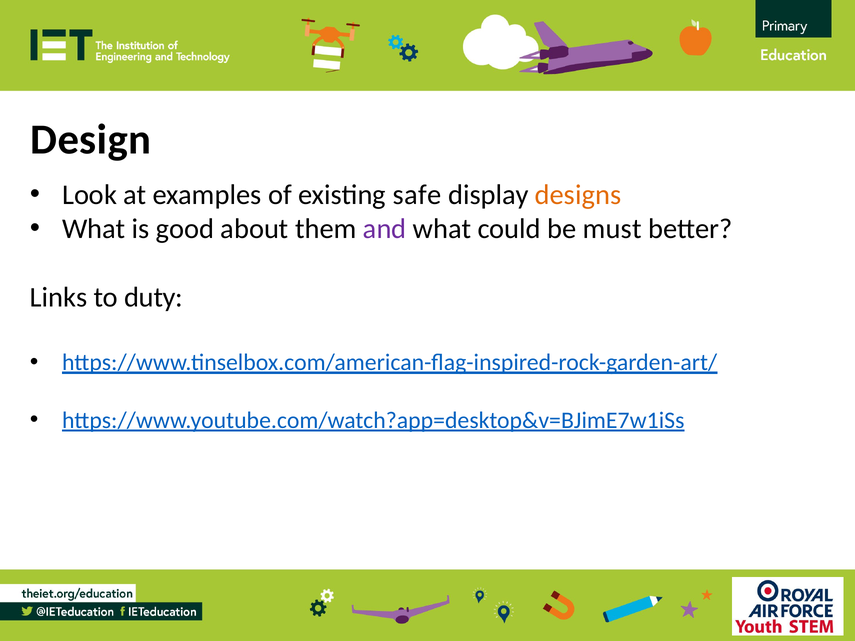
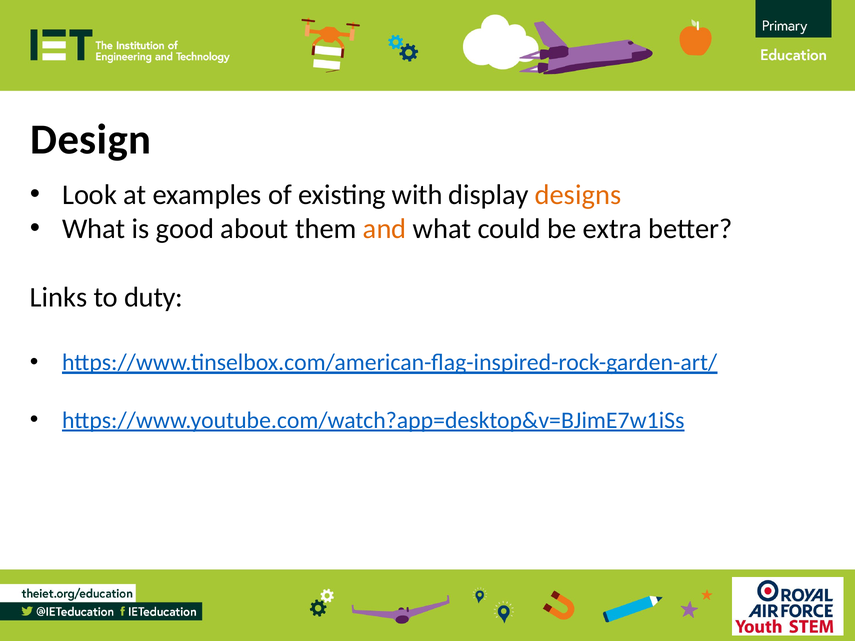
safe: safe -> with (417, 195)
and colour: purple -> orange (385, 229)
must: must -> extra (612, 229)
